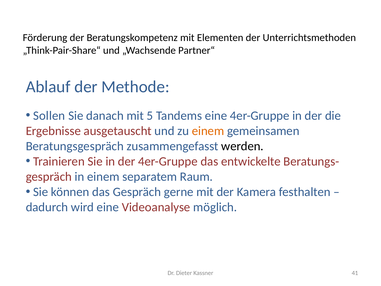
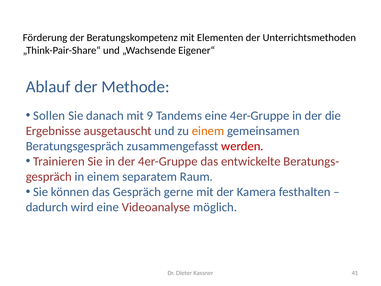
Partner“: Partner“ -> Eigener“ (197, 50)
5: 5 -> 9 (150, 116)
werden colour: black -> red (242, 146)
